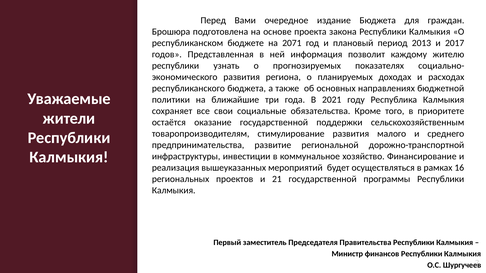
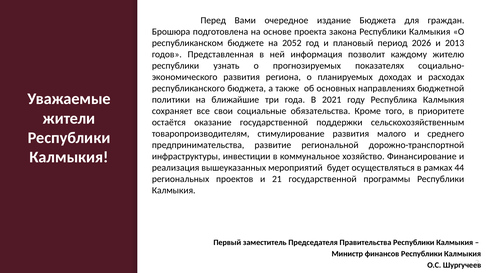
2071: 2071 -> 2052 (292, 43)
2013: 2013 -> 2026 (421, 43)
2017: 2017 -> 2013 (455, 43)
16: 16 -> 44 (459, 168)
